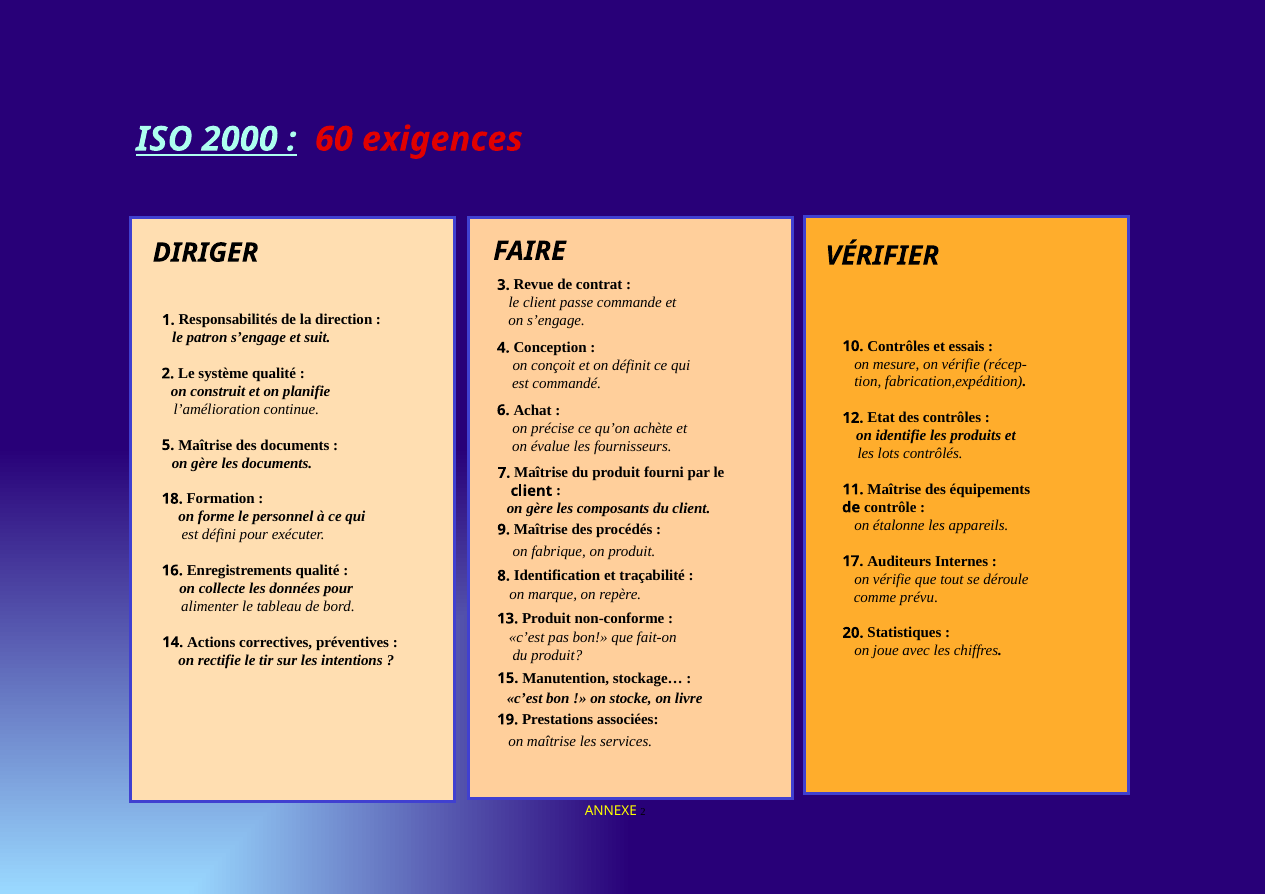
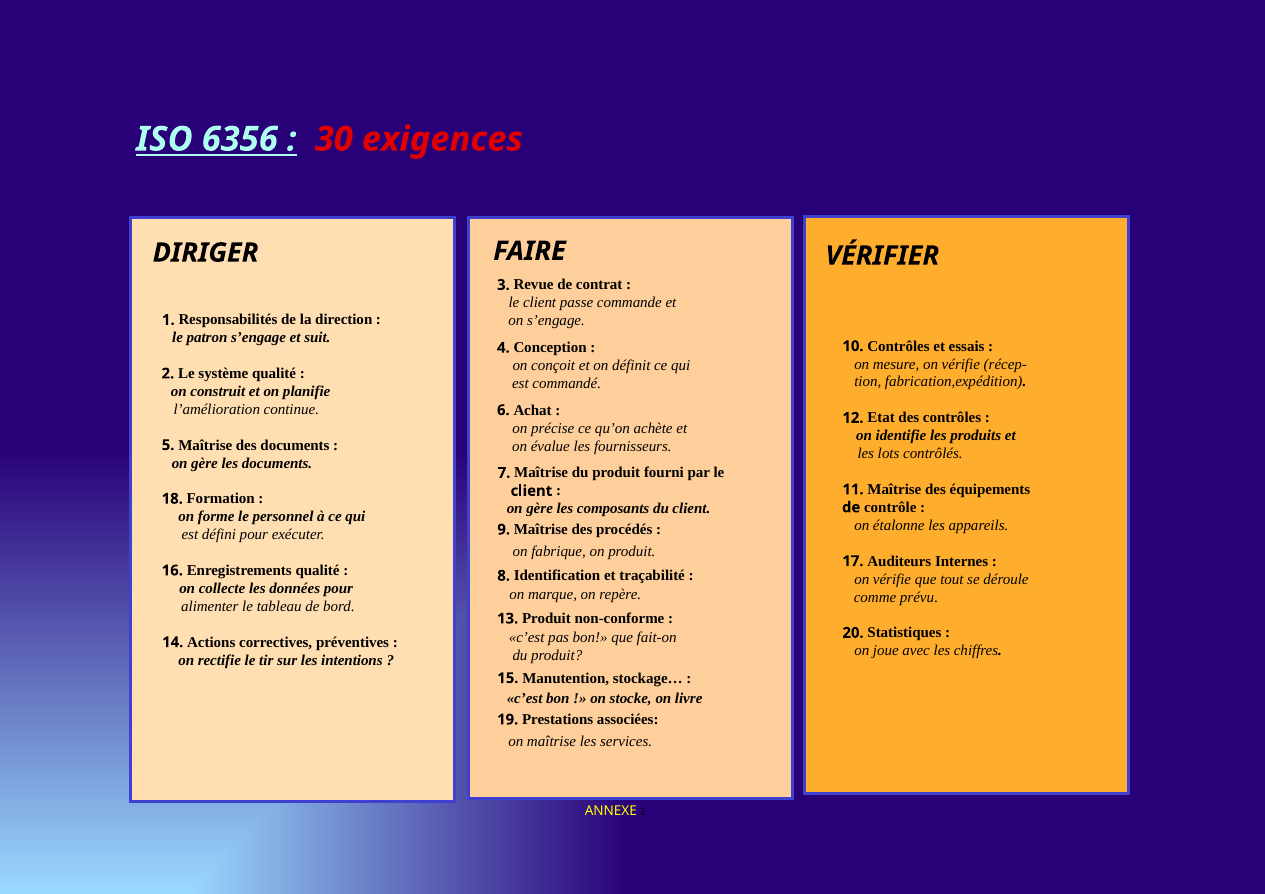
2000: 2000 -> 6356 (240, 139)
60: 60 -> 30 (334, 139)
